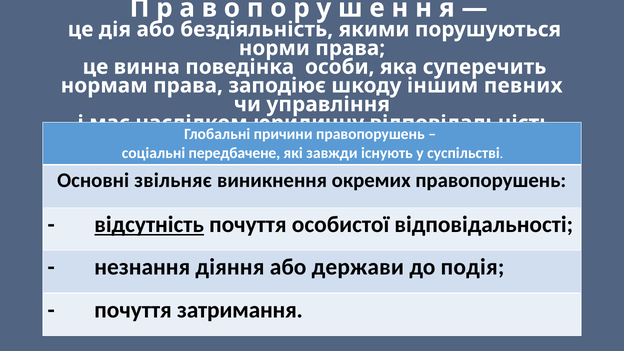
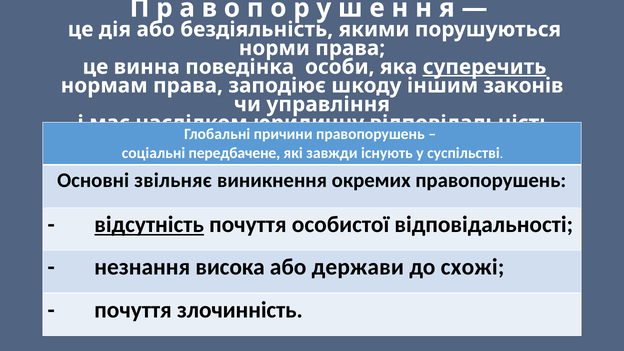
суперечить underline: none -> present (485, 67)
певних: певних -> законів (523, 86)
діяння: діяння -> висока (230, 267)
подія: подія -> схожі (473, 267)
затримання: затримання -> злочинність (240, 310)
